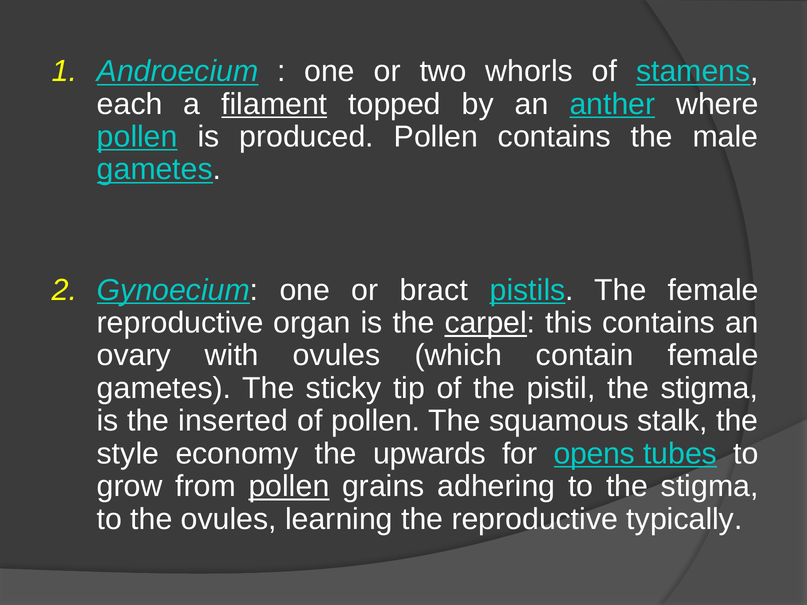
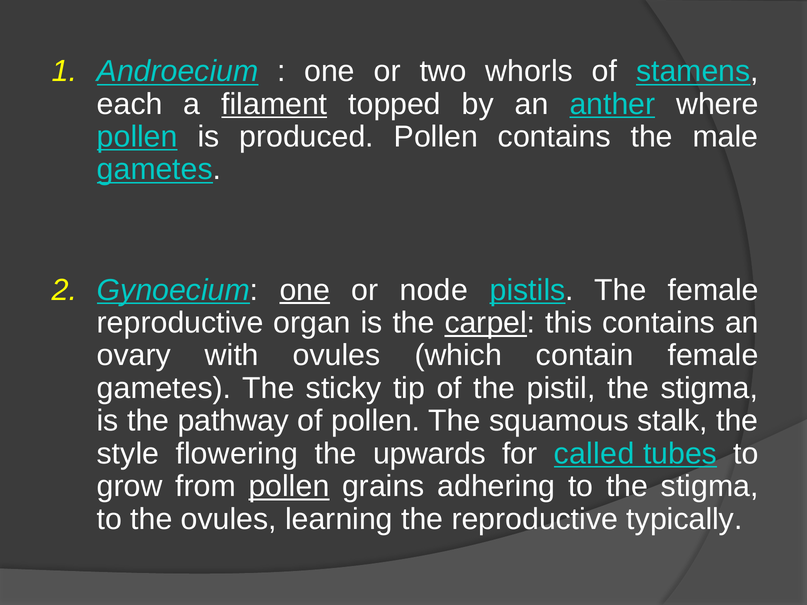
one underline: none -> present (305, 290)
bract: bract -> node (434, 290)
inserted: inserted -> pathway (233, 421)
economy: economy -> flowering (237, 454)
opens: opens -> called (594, 454)
